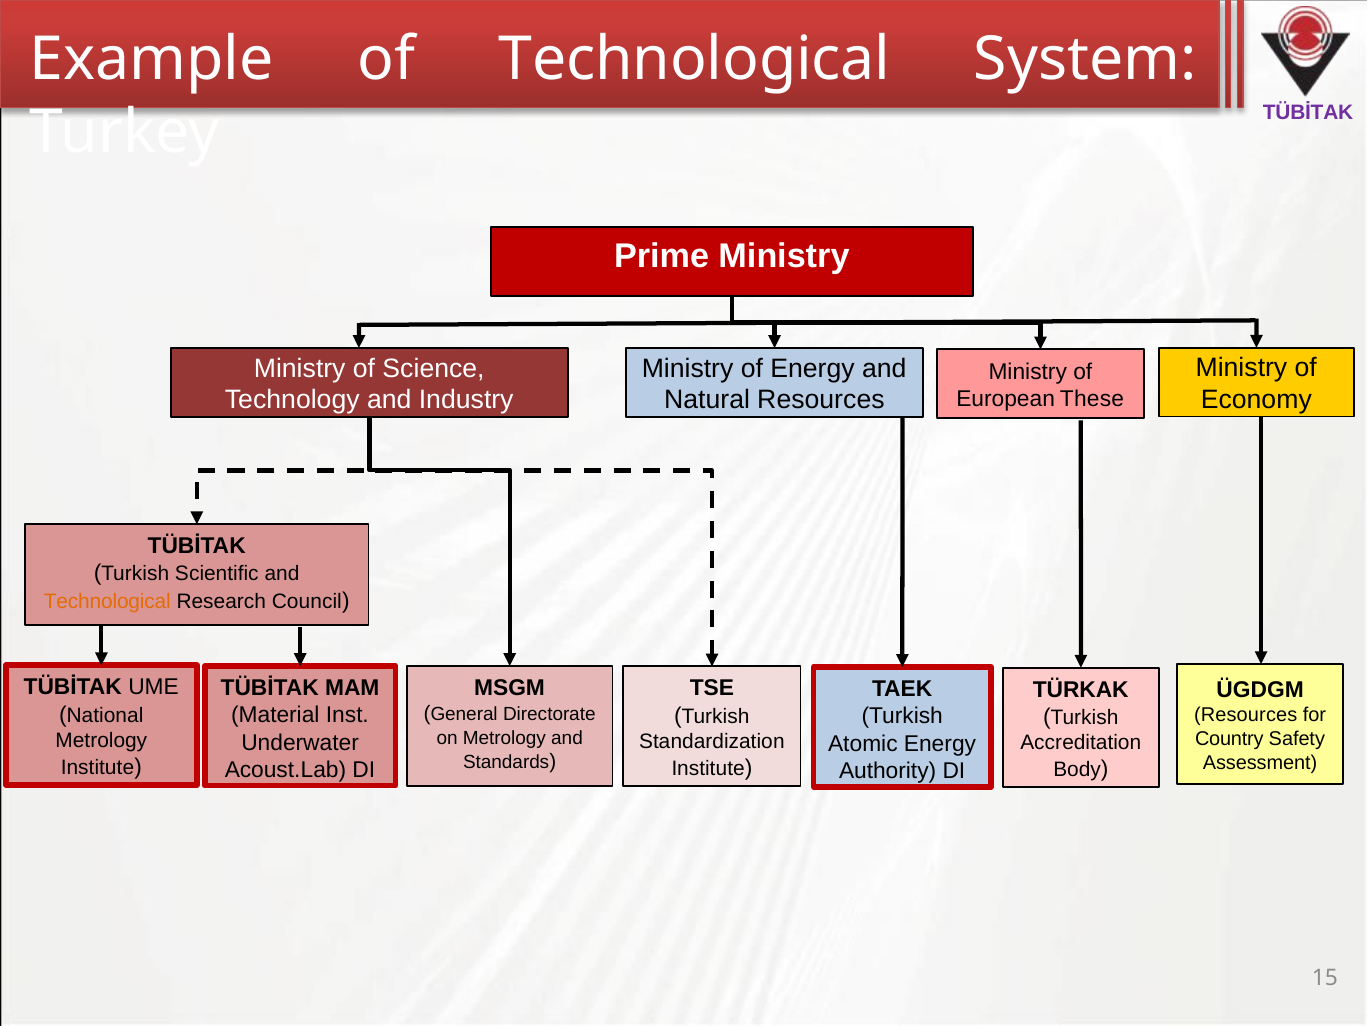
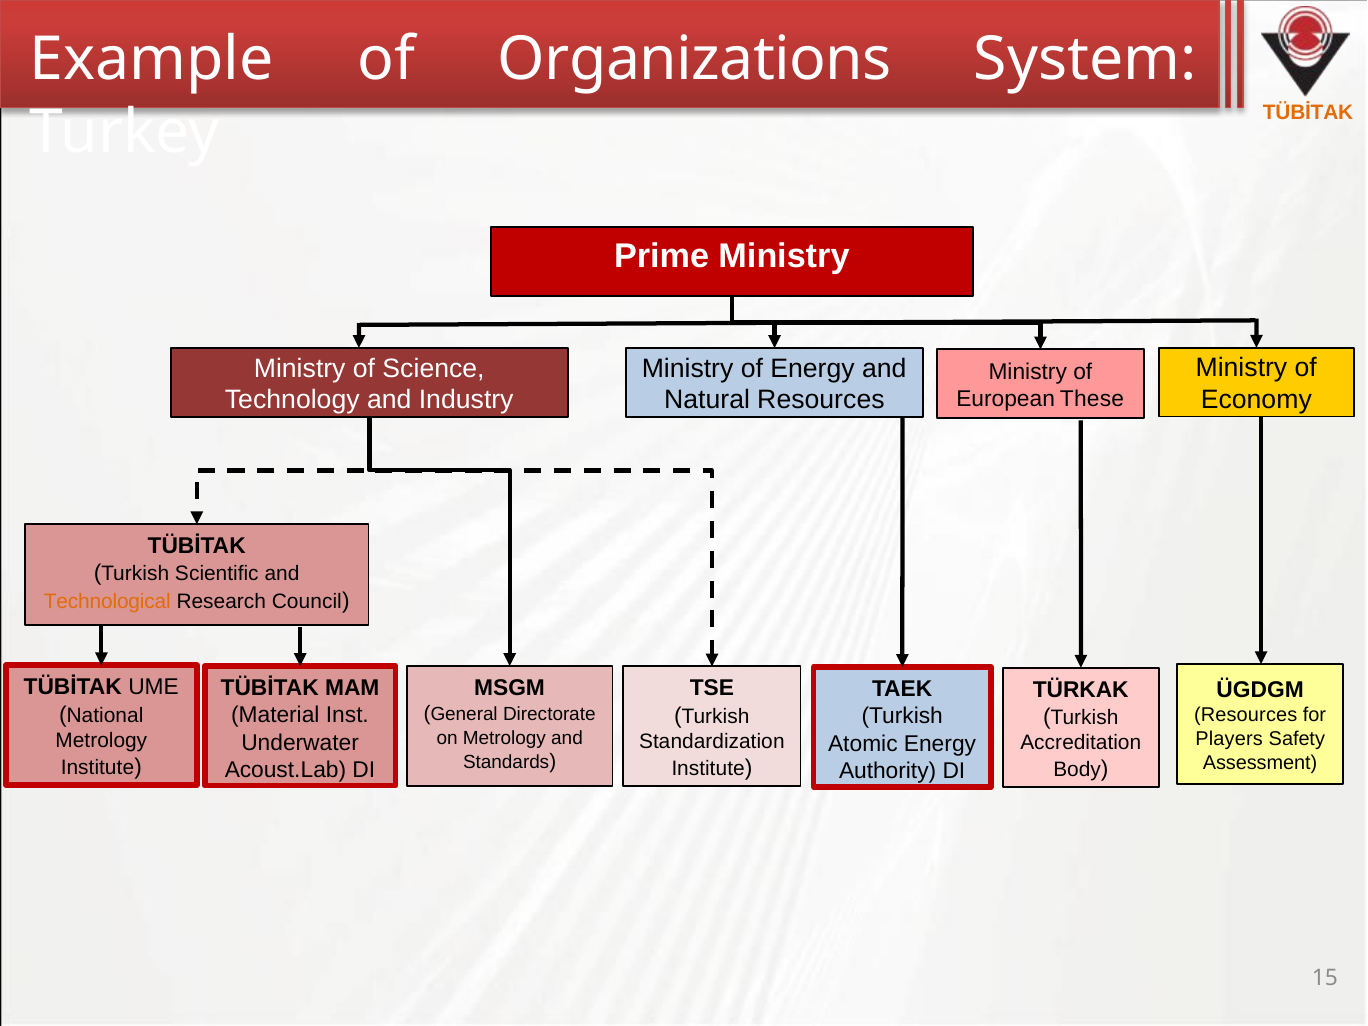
of Technological: Technological -> Organizations (695, 60)
TÜBİTAK colour: purple -> orange (1308, 113)
Country: Country -> Players (1229, 739)
